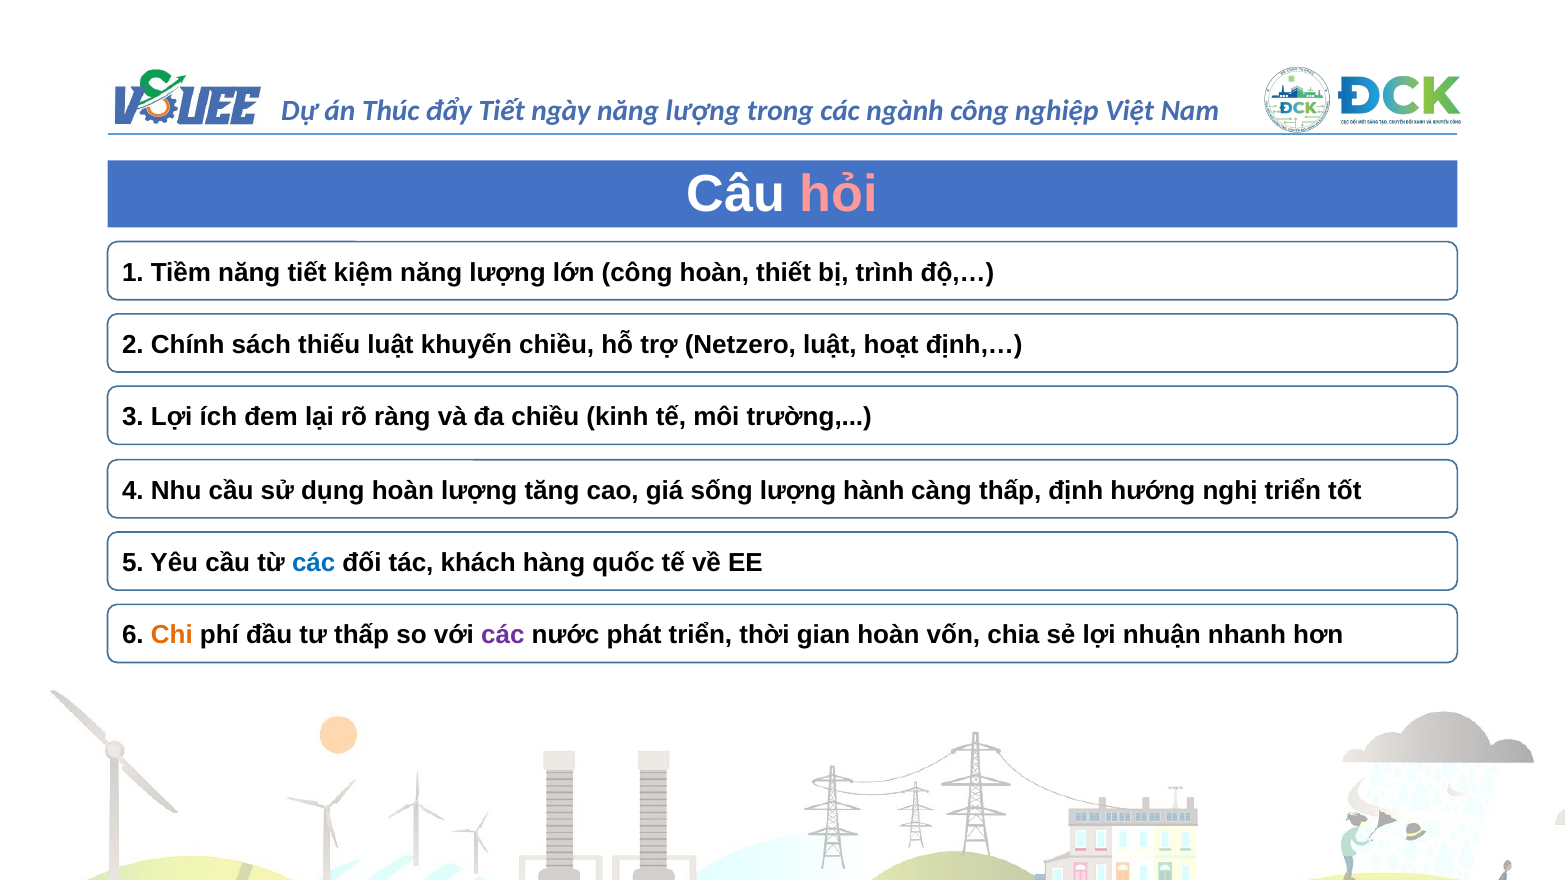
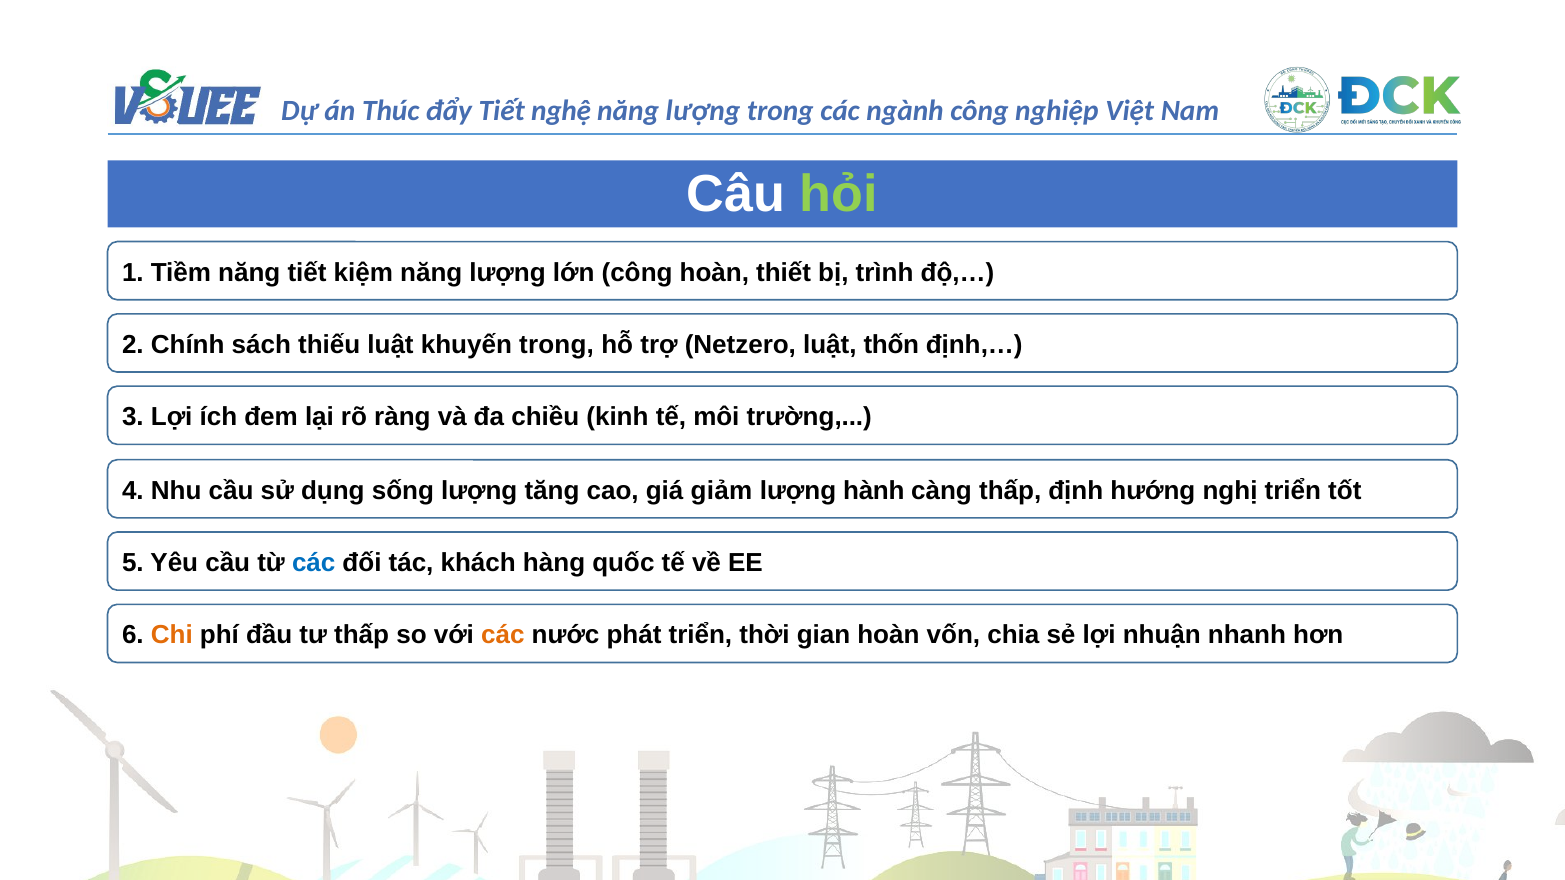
ngày: ngày -> nghệ (561, 111)
hỏi colour: pink -> light green (839, 194)
khuyến chiều: chiều -> trong (557, 345)
hoạt: hoạt -> thốn (891, 345)
dụng hoàn: hoàn -> sống (403, 491)
sống: sống -> giảm (721, 491)
các colour: purple -> orange (503, 635)
